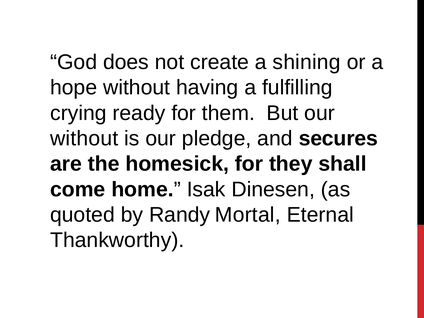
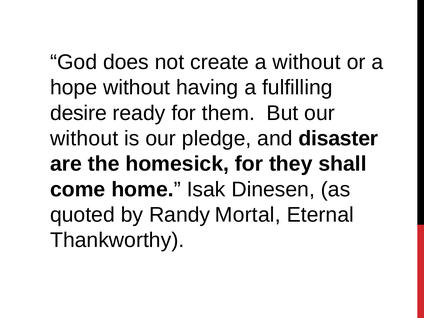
a shining: shining -> without (307, 62)
crying: crying -> desire (78, 113)
secures: secures -> disaster (338, 139)
